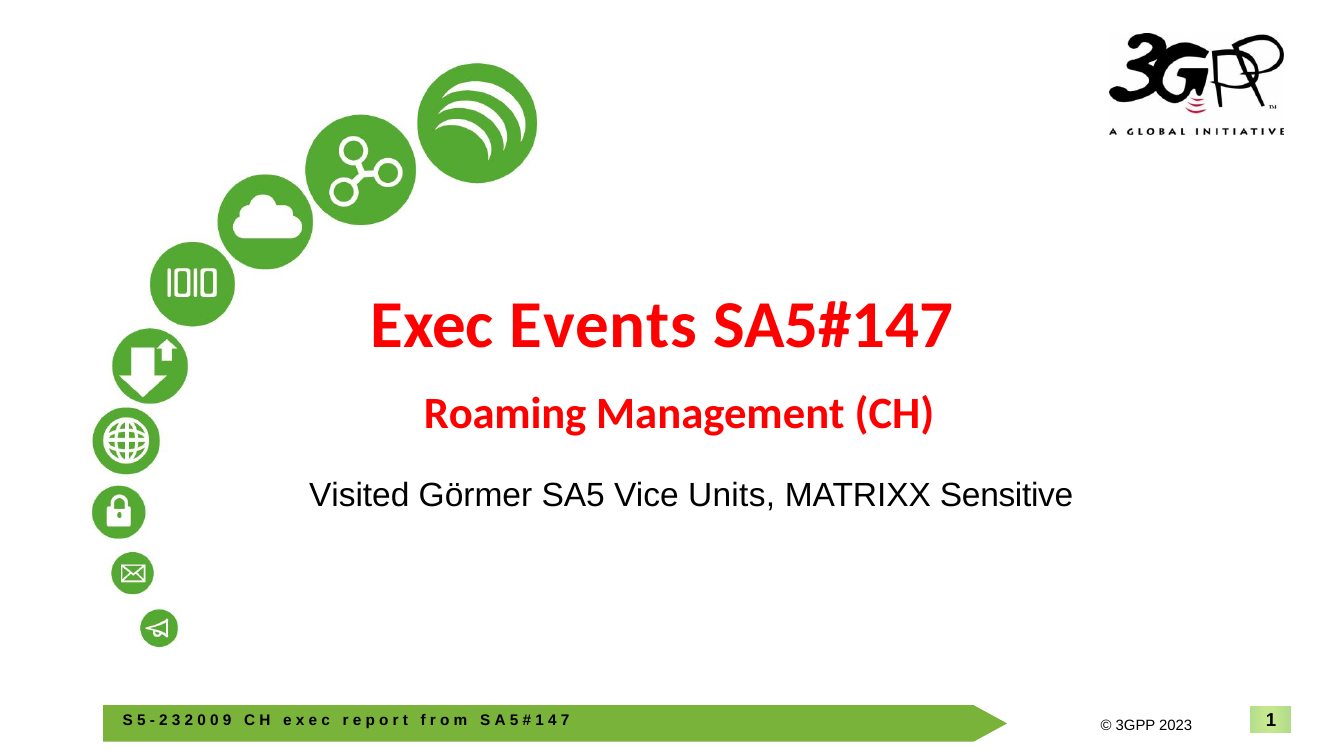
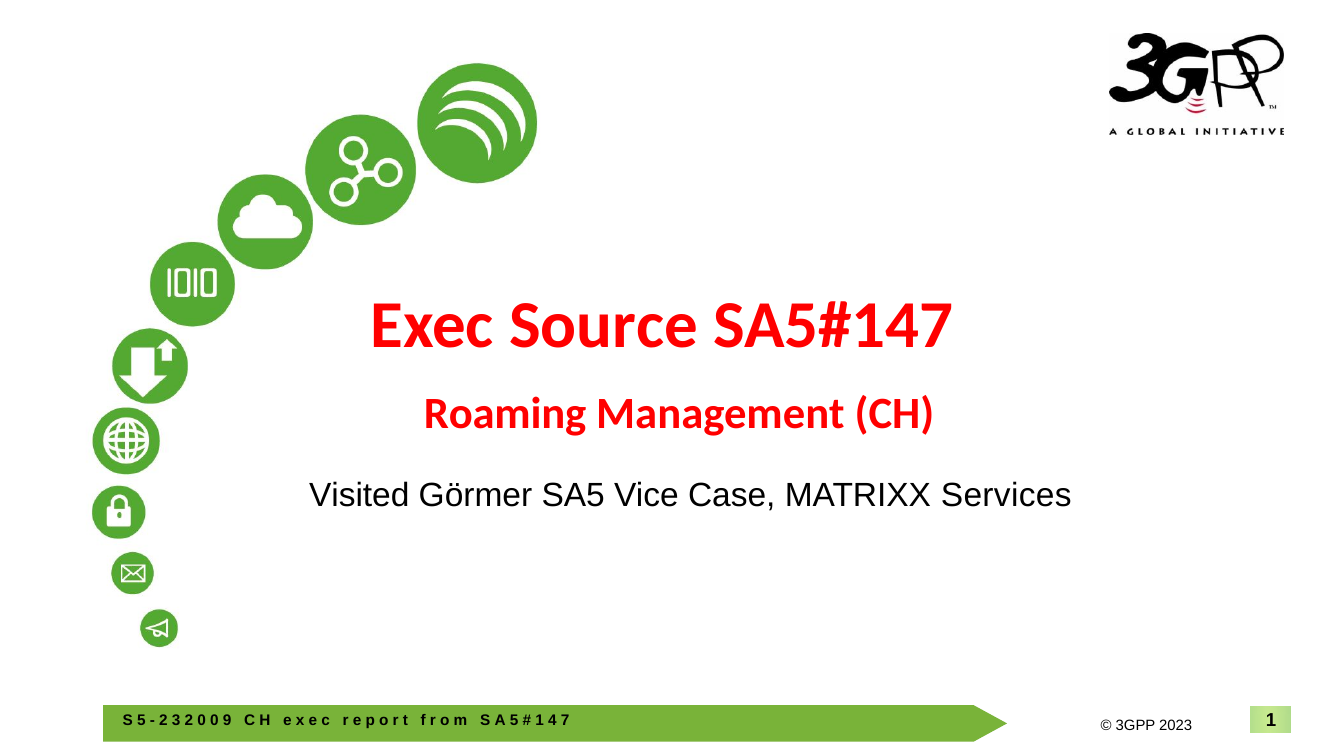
Events: Events -> Source (604, 326)
Units: Units -> Case (732, 495)
Sensitive: Sensitive -> Services (1006, 495)
